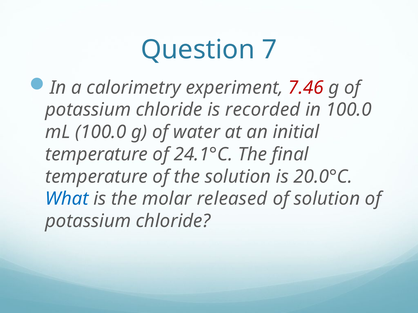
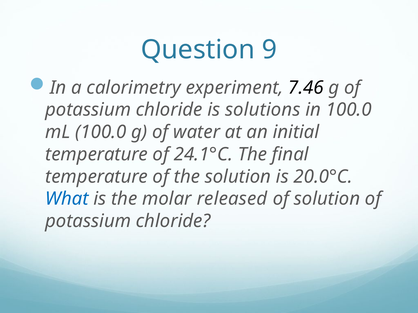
7: 7 -> 9 (270, 50)
7.46 colour: red -> black (306, 88)
recorded: recorded -> solutions (263, 110)
